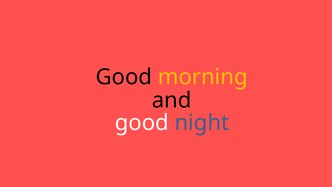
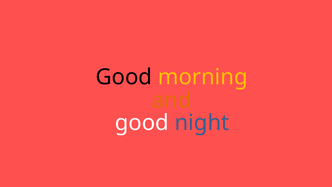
and colour: black -> orange (172, 100)
